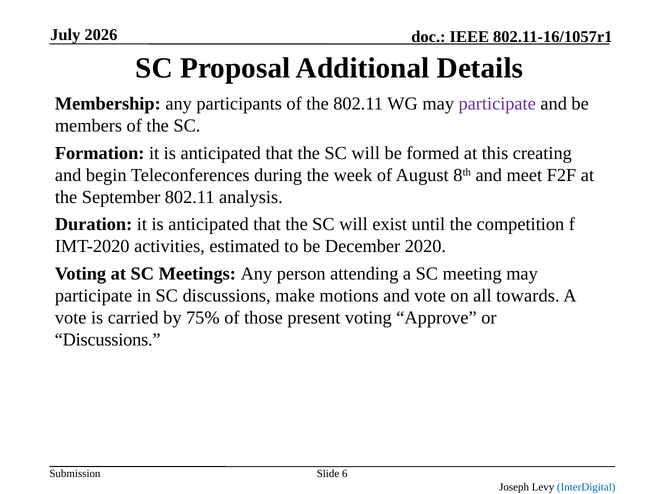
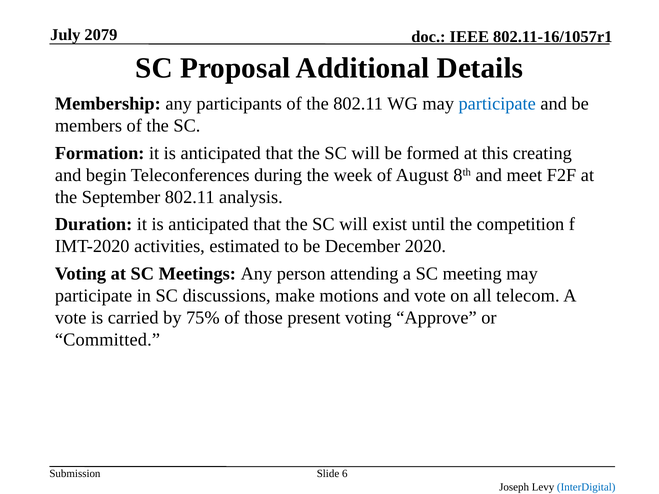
2026: 2026 -> 2079 (101, 35)
participate colour: purple -> blue (497, 104)
towards: towards -> telecom (528, 296)
Discussions: Discussions -> Committed (107, 340)
